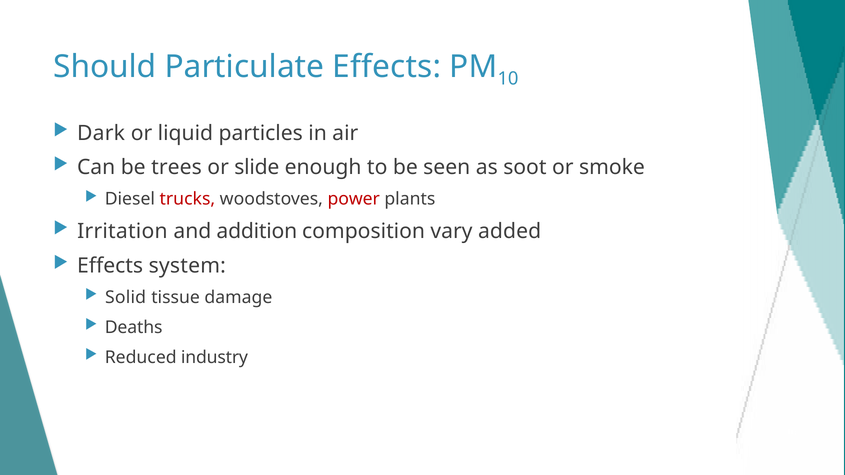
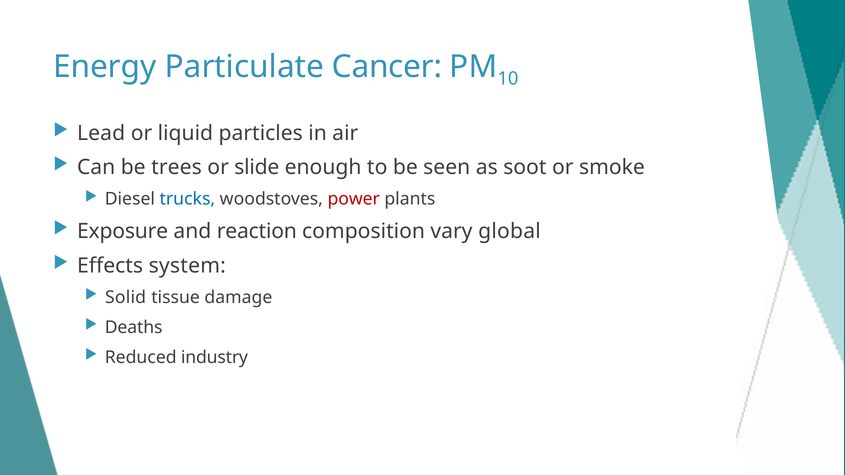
Should: Should -> Energy (105, 67)
Particulate Effects: Effects -> Cancer (387, 67)
Dark: Dark -> Lead (101, 133)
trucks colour: red -> blue (187, 199)
Irritation: Irritation -> Exposure (123, 232)
addition: addition -> reaction (257, 232)
added: added -> global (510, 232)
